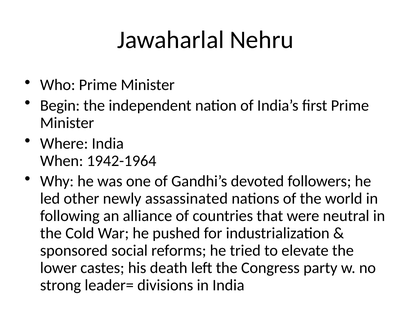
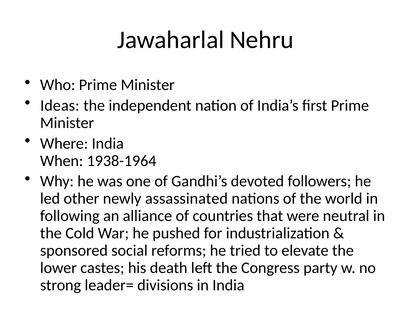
Begin: Begin -> Ideas (60, 105)
1942-1964: 1942-1964 -> 1938-1964 (122, 160)
